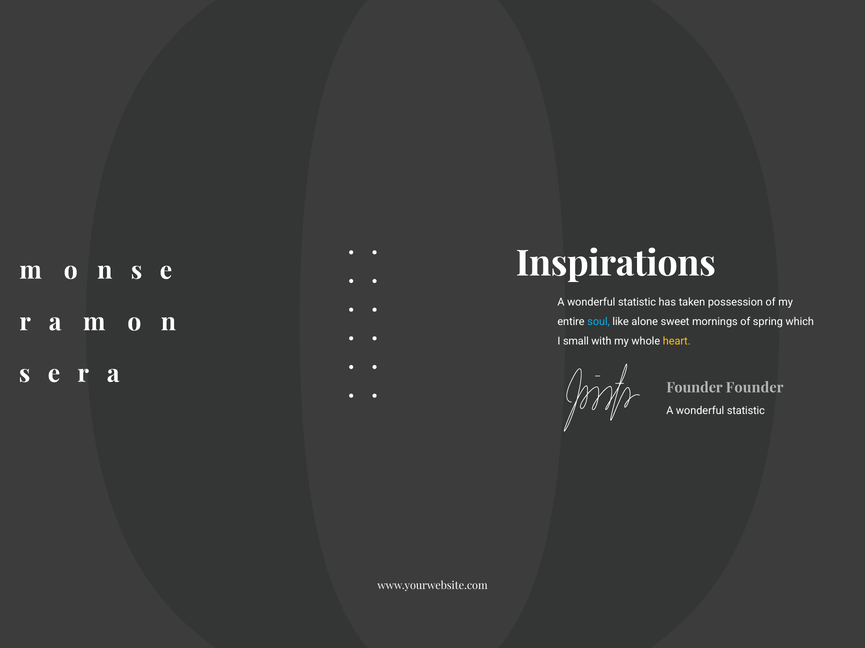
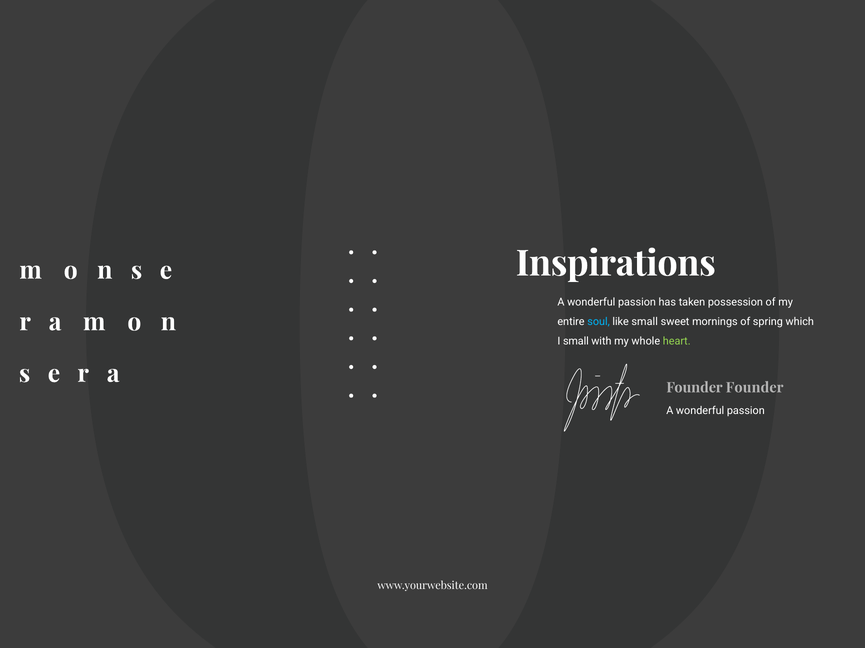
statistic: statistic -> passion (637, 302)
like alone: alone -> small (645, 322)
heart colour: yellow -> light green (677, 341)
statistic: statistic -> passion (746, 411)
